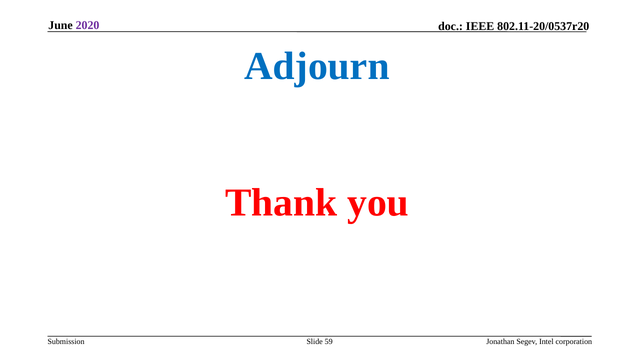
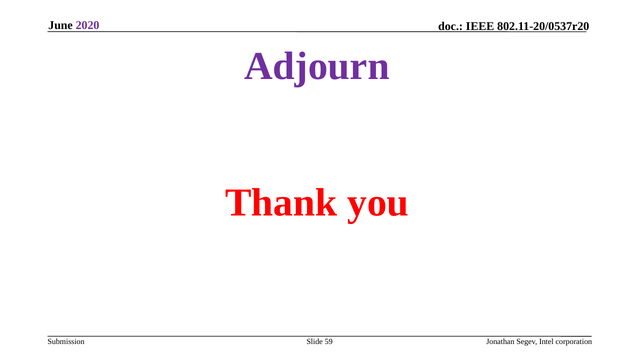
Adjourn colour: blue -> purple (317, 66)
